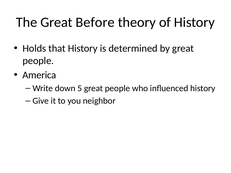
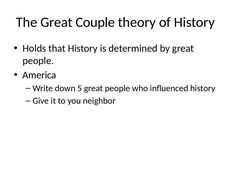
Before: Before -> Couple (95, 22)
